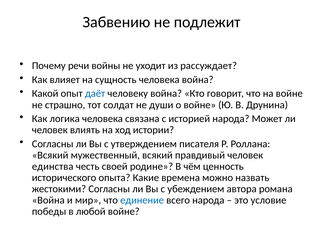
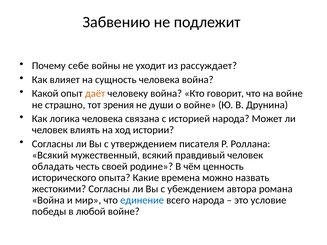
речи: речи -> себе (79, 66)
даёт colour: blue -> orange (95, 94)
солдат: солдат -> зрения (119, 105)
единства: единства -> обладать (53, 167)
